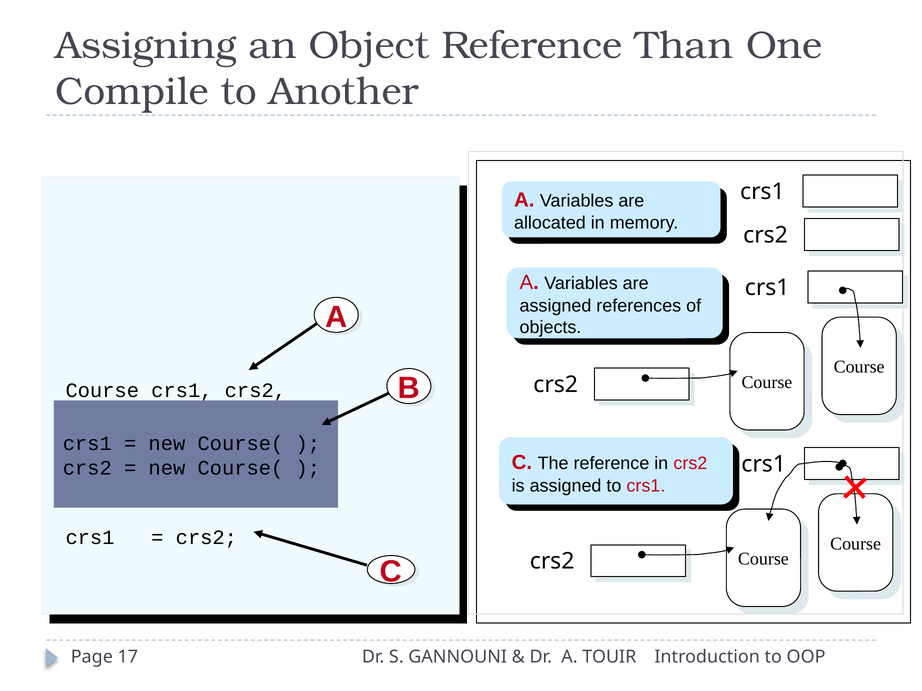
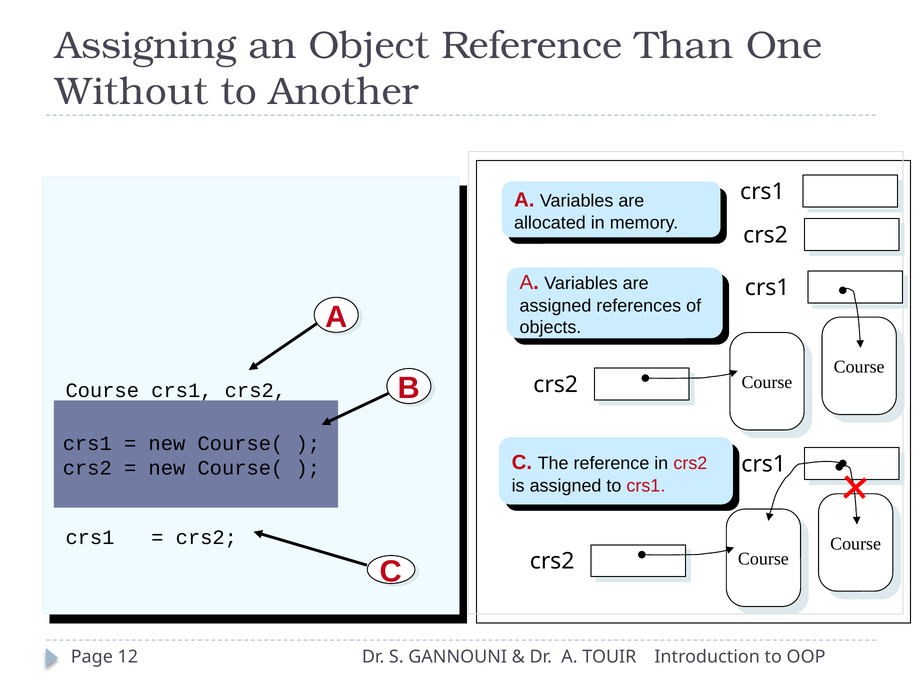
Compile: Compile -> Without (132, 92)
17: 17 -> 12 (128, 657)
